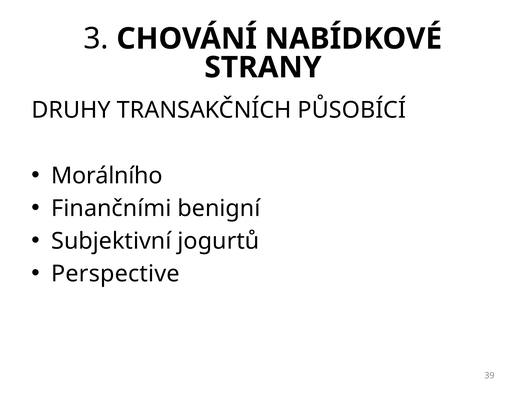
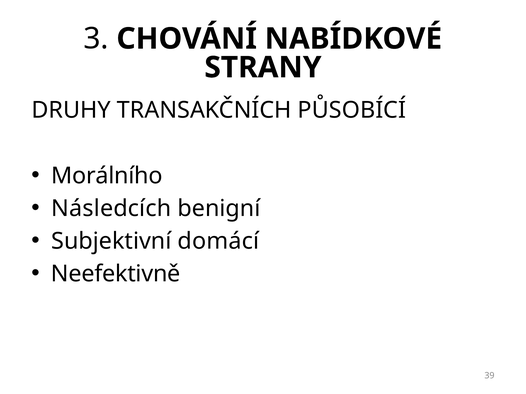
Finančními: Finančními -> Následcích (111, 209)
jogurtů: jogurtů -> domácí (218, 241)
Perspective: Perspective -> Neefektivně (116, 274)
